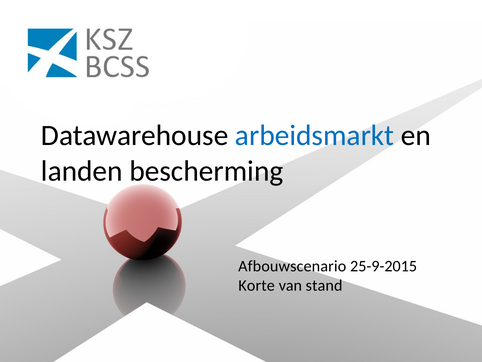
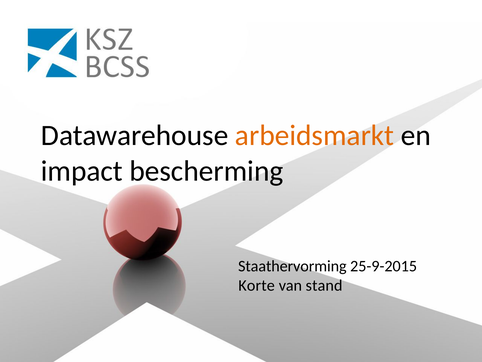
arbeidsmarkt colour: blue -> orange (315, 135)
landen: landen -> impact (82, 171)
Afbouwscenario: Afbouwscenario -> Staathervorming (292, 266)
